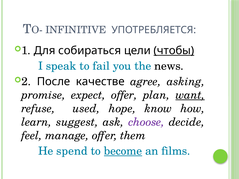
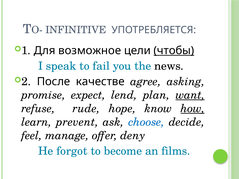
собираться: собираться -> возможное (90, 51)
expect offer: offer -> lend (124, 95)
used: used -> rude (86, 109)
how underline: none -> present (193, 109)
suggest: suggest -> prevent (77, 122)
choose colour: purple -> blue (146, 122)
them: them -> deny (133, 136)
spend: spend -> forgot (72, 151)
become underline: present -> none (123, 151)
